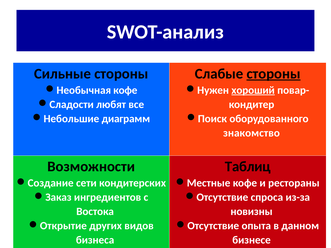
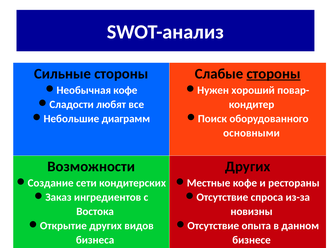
хороший underline: present -> none (253, 90)
знакомство: знакомство -> основными (251, 133)
Таблиц: Таблиц -> Других (248, 167)
